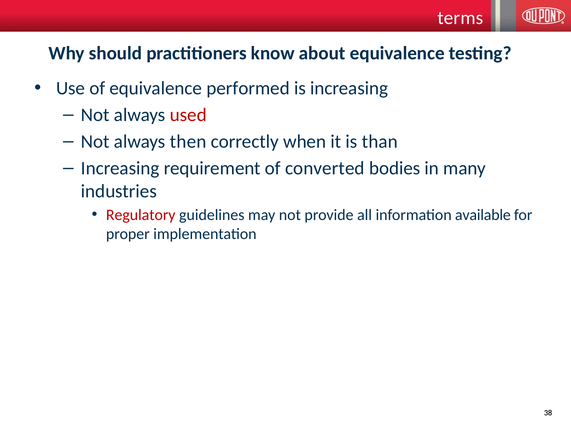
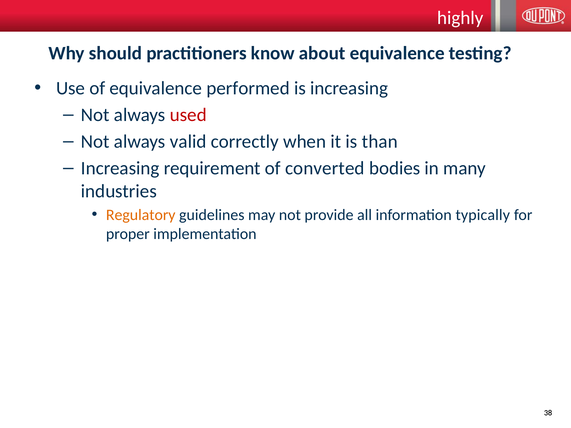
terms: terms -> highly (460, 18)
then: then -> valid (188, 142)
Regulatory colour: red -> orange (141, 215)
available: available -> typically (483, 215)
